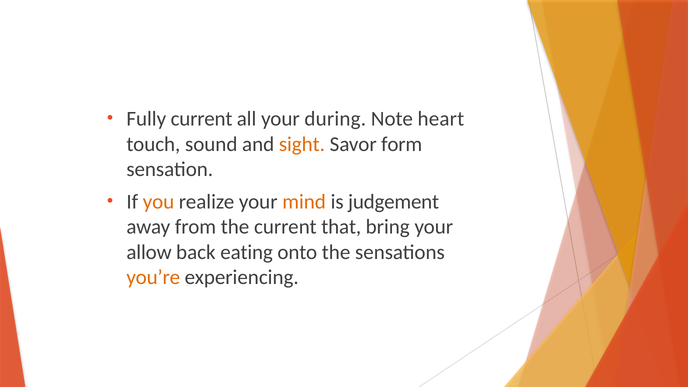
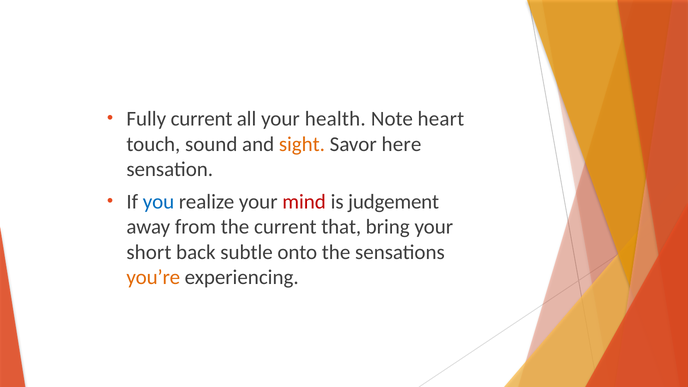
during: during -> health (335, 119)
form: form -> here (401, 144)
you colour: orange -> blue (158, 202)
mind colour: orange -> red (304, 202)
allow: allow -> short (149, 252)
eating: eating -> subtle (247, 252)
